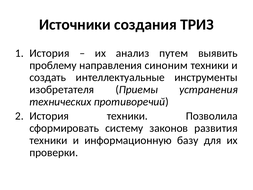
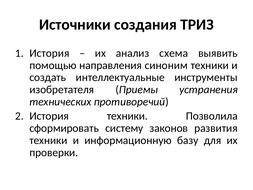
путем: путем -> схема (174, 53)
проблему: проблему -> помощью (53, 65)
